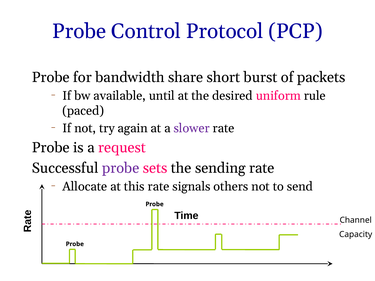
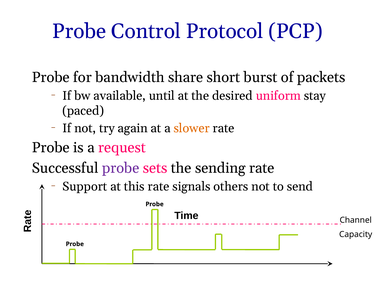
rule: rule -> stay (315, 96)
slower colour: purple -> orange (192, 128)
Allocate: Allocate -> Support (85, 187)
